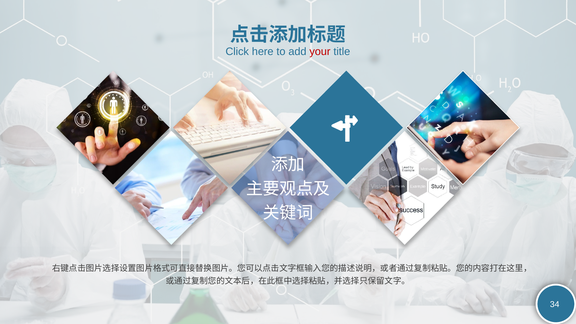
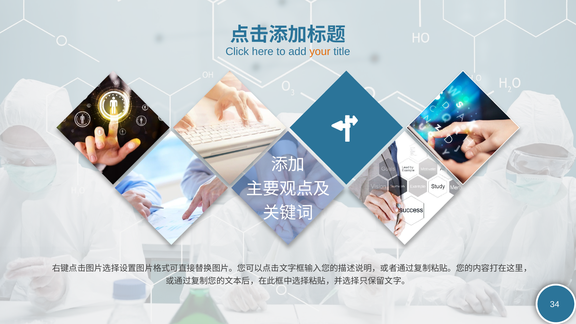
your colour: red -> orange (320, 52)
